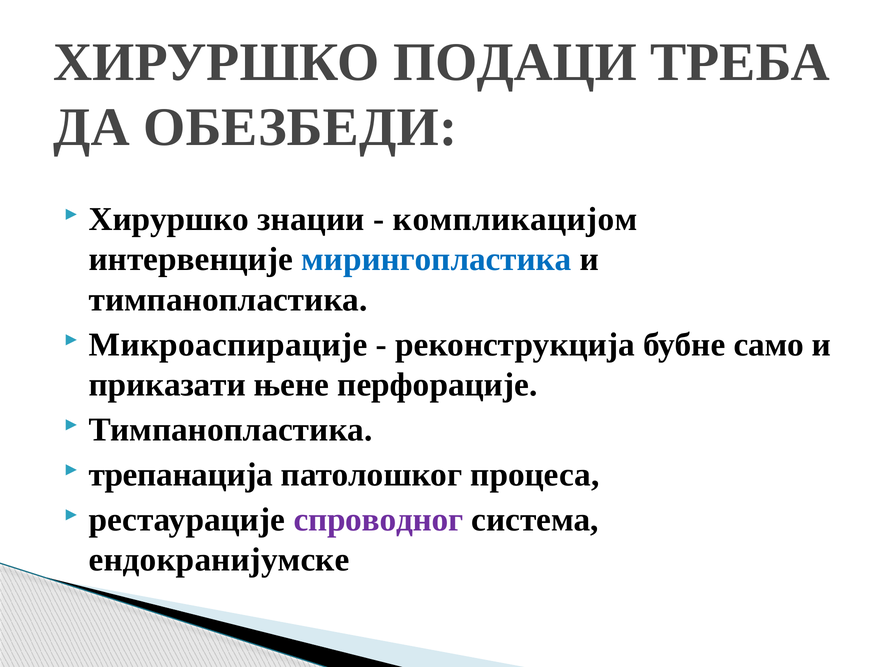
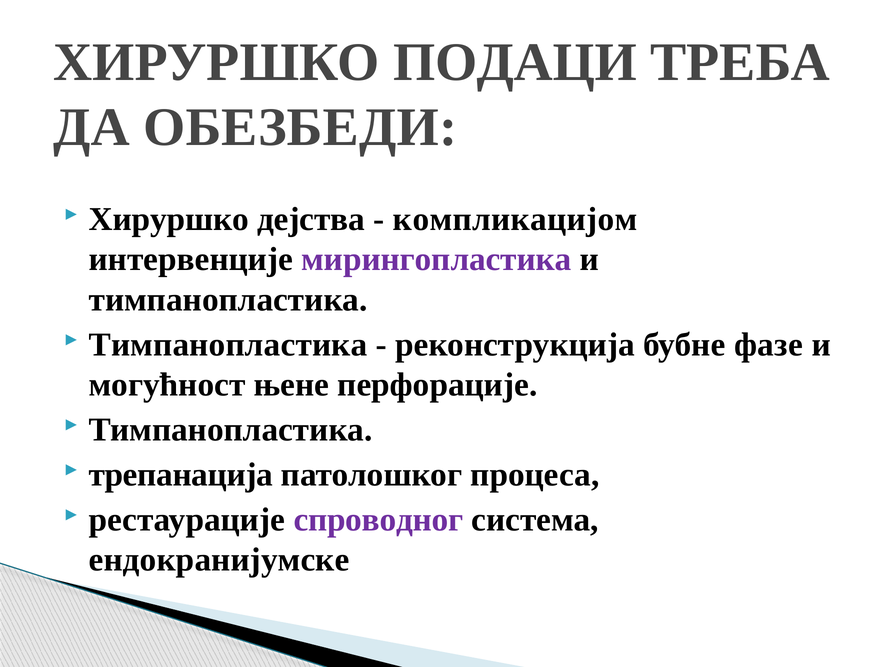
знации: знации -> дејства (311, 219)
мирингопластика colour: blue -> purple (436, 259)
Микроаспирације: Микроаспирације -> Тимпанопластика (228, 344)
само: само -> фазе (768, 344)
приказати: приказати -> могућност (167, 384)
